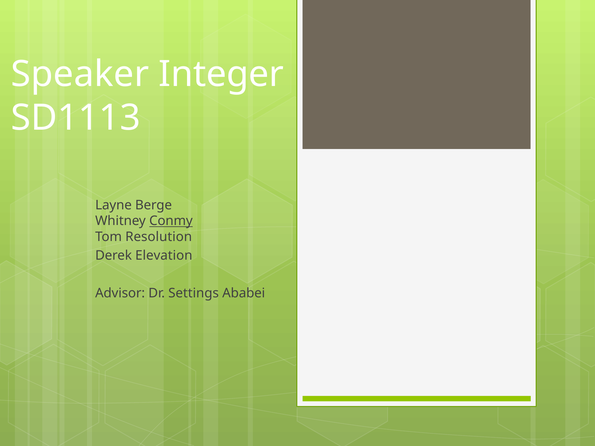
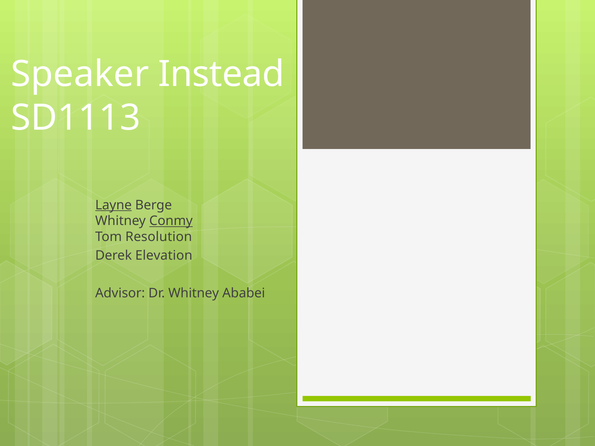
Integer: Integer -> Instead (221, 74)
Layne underline: none -> present (113, 205)
Dr Settings: Settings -> Whitney (194, 293)
